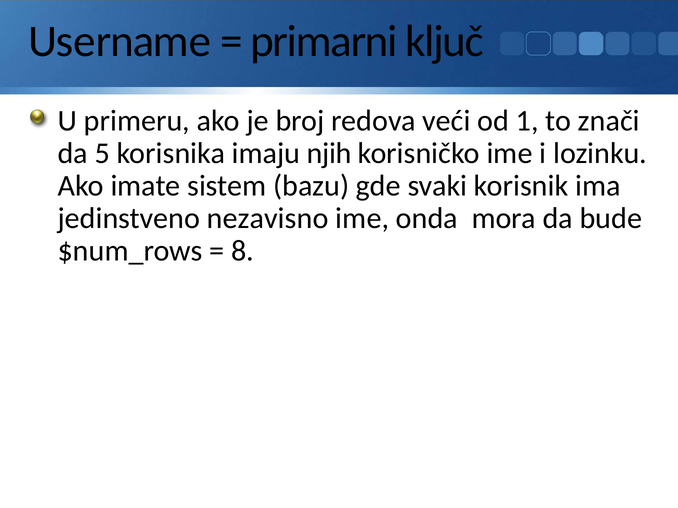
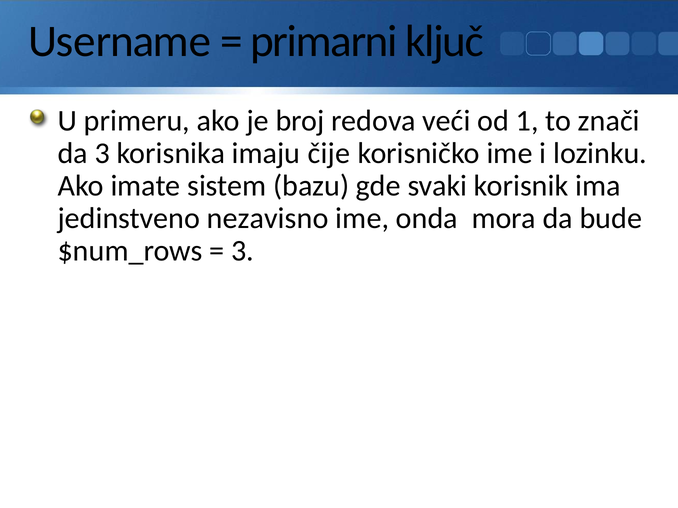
da 5: 5 -> 3 (102, 153)
njih: njih -> čije (329, 153)
8: 8 -> 3 (243, 251)
